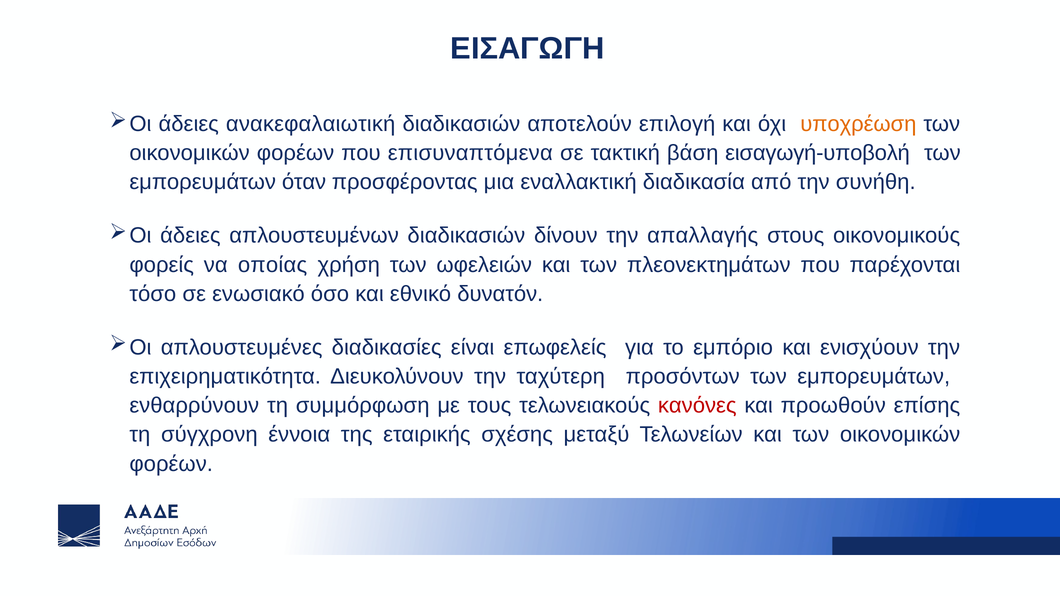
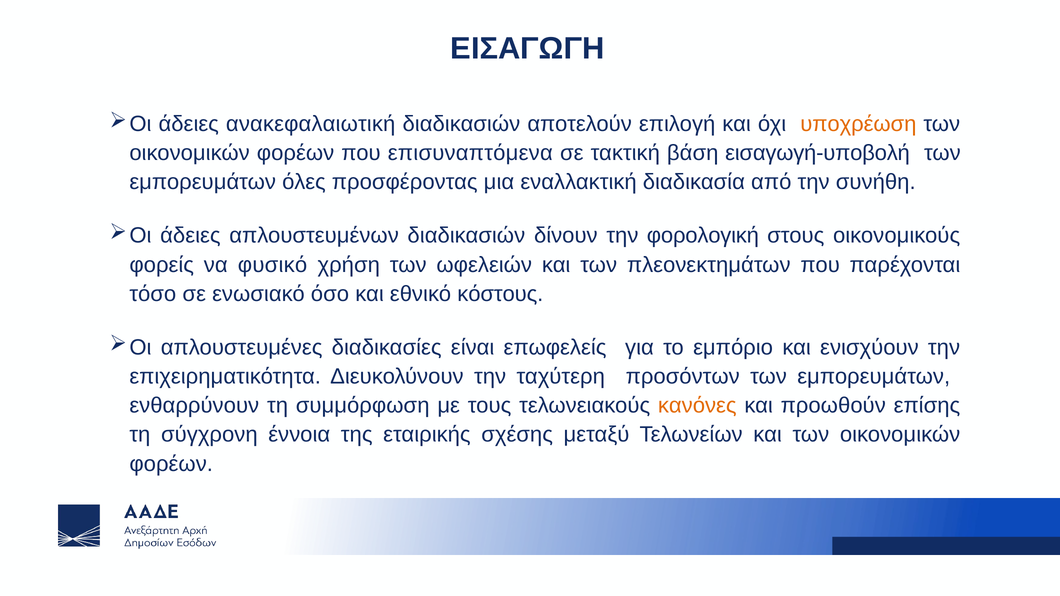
όταν: όταν -> όλες (304, 182)
απαλλαγής: απαλλαγής -> φορολογική (703, 236)
οποίας: οποίας -> φυσικό (273, 265)
δυνατόν: δυνατόν -> κόστους (500, 294)
κανόνες colour: red -> orange (697, 406)
